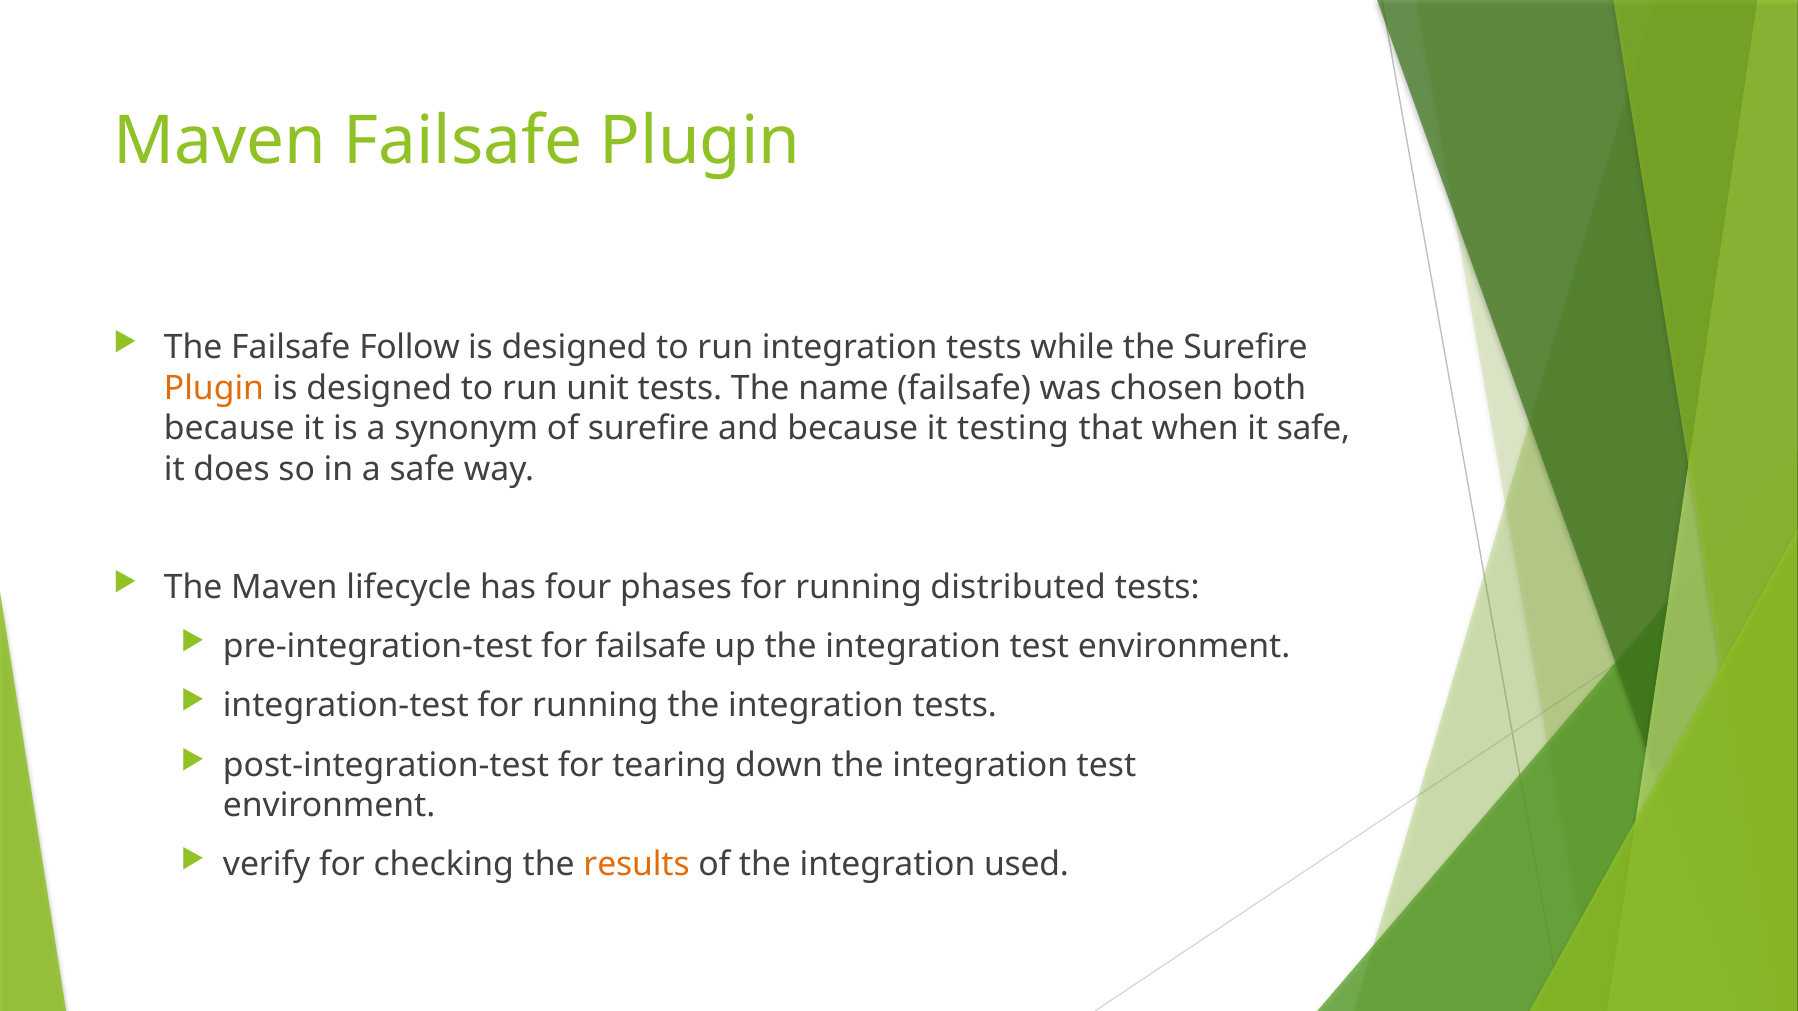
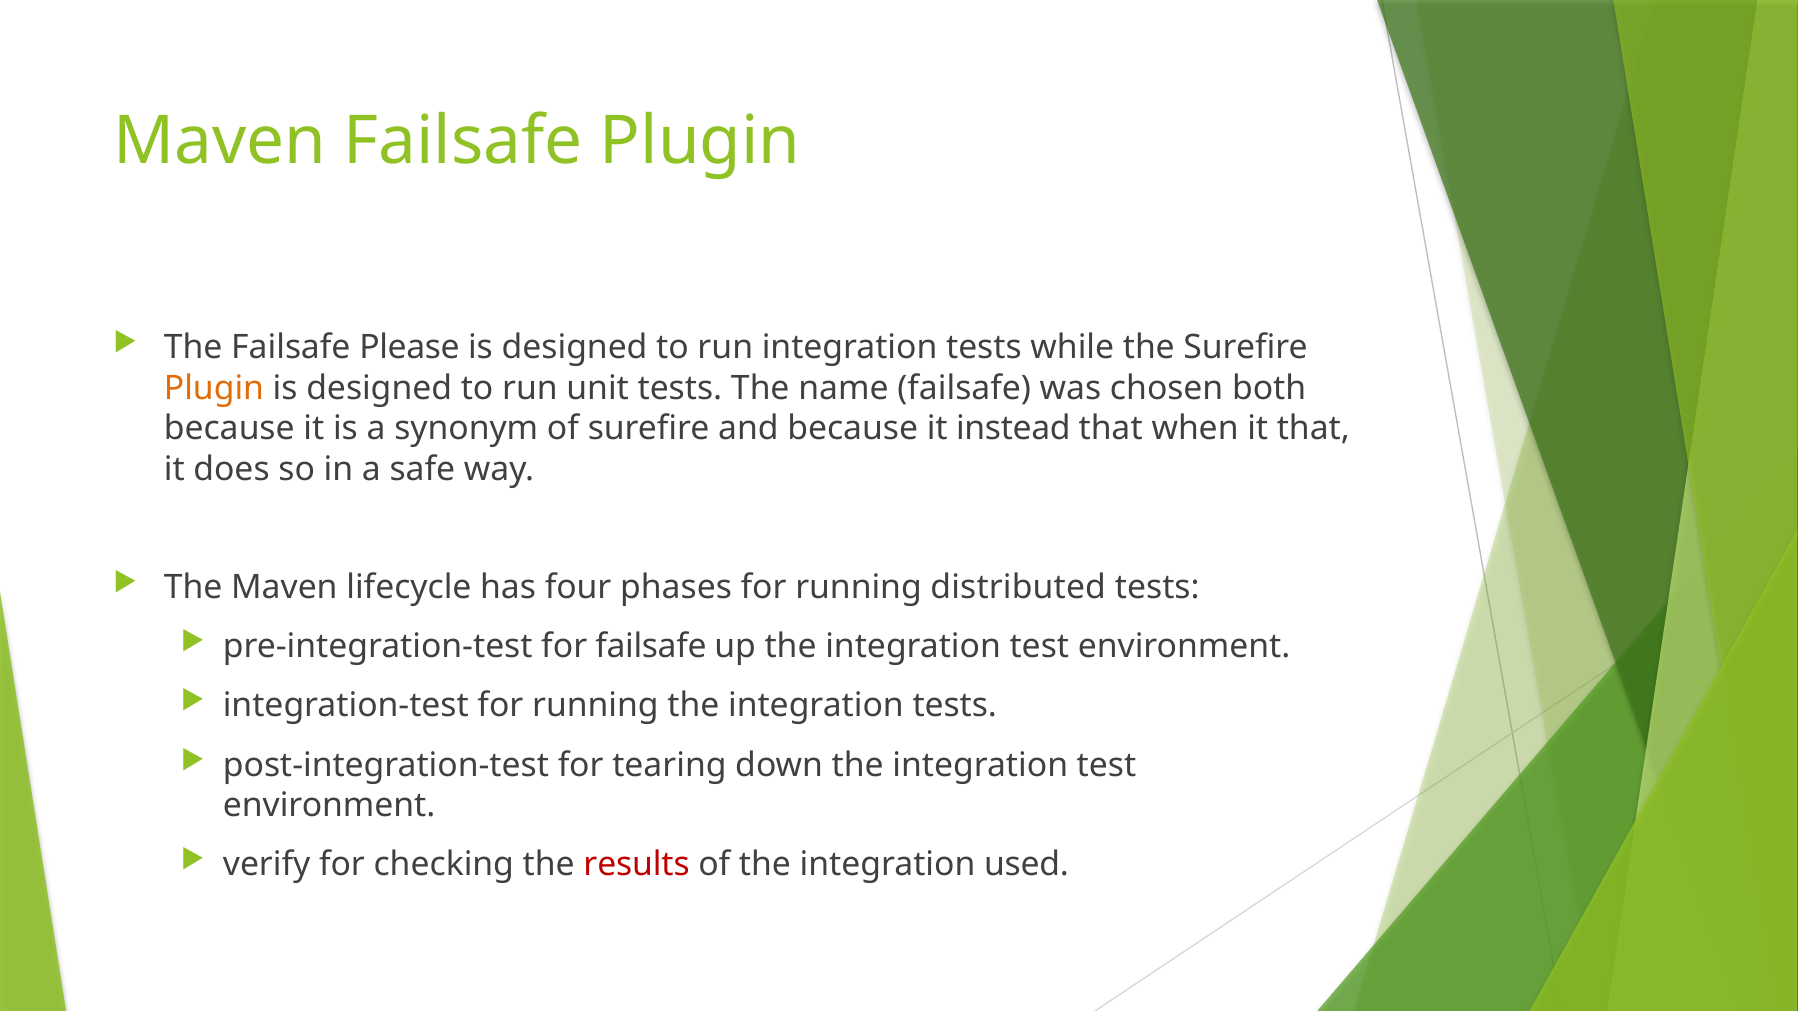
Follow: Follow -> Please (410, 348)
testing: testing -> instead (1013, 429)
it safe: safe -> that (1313, 429)
results colour: orange -> red (637, 865)
